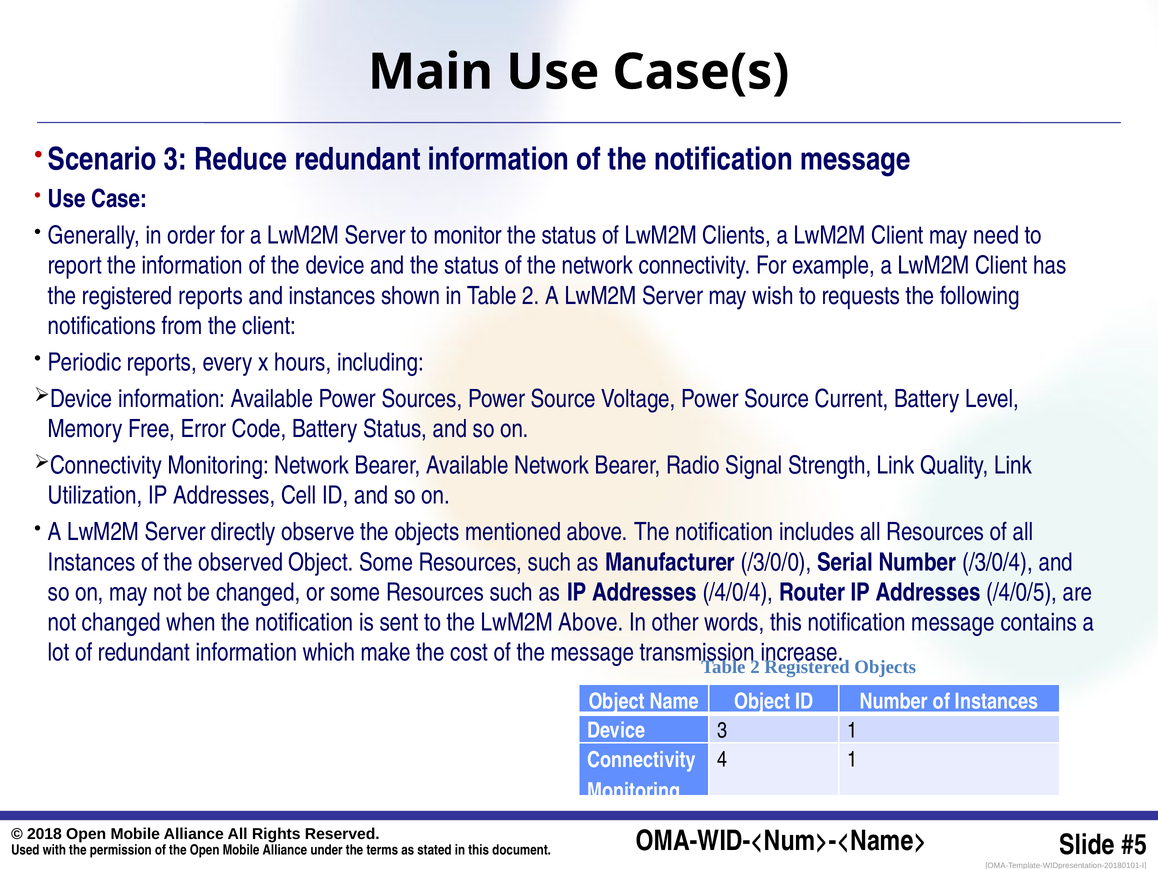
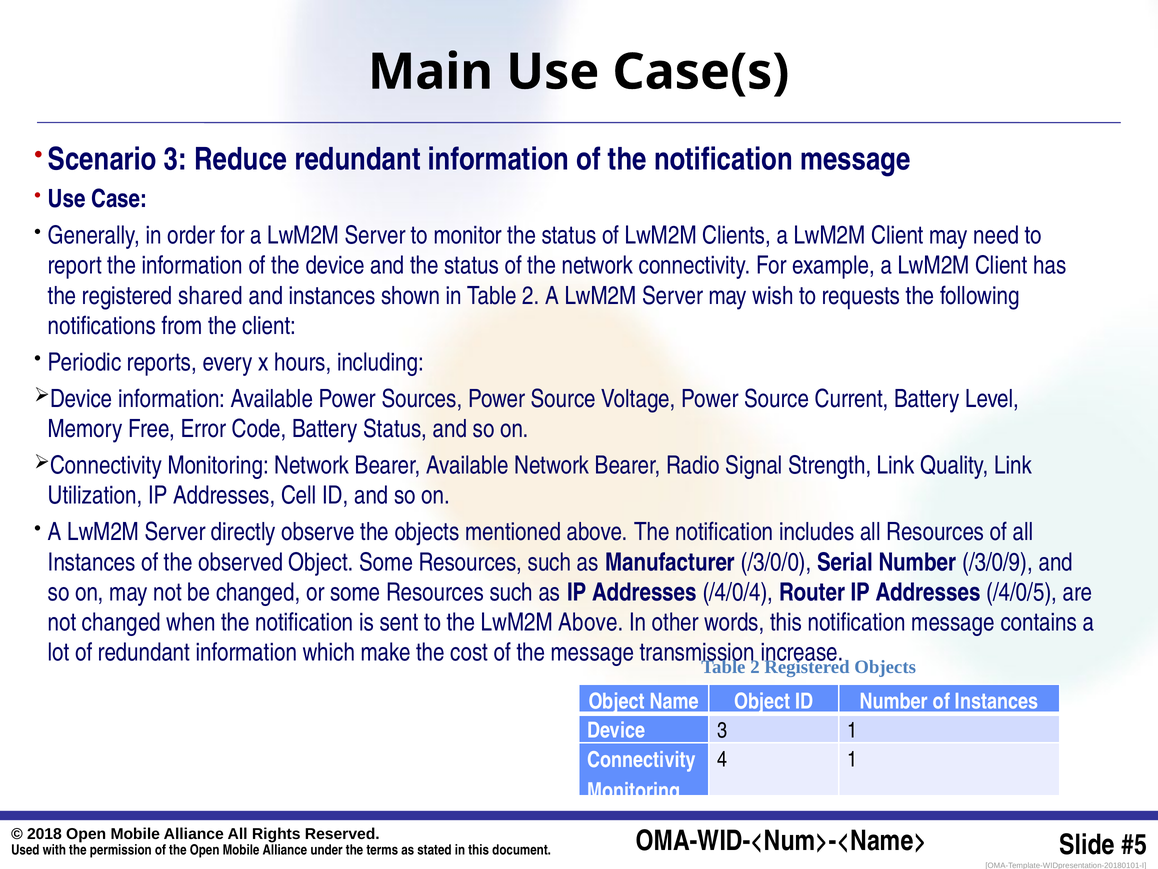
registered reports: reports -> shared (210, 296)
/3/0/4: /3/0/4 -> /3/0/9 (998, 562)
